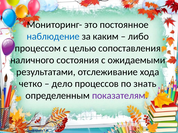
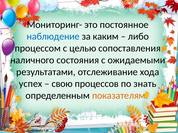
четко: четко -> успех (31, 84)
дело: дело -> свою (62, 84)
показателям colour: purple -> orange (120, 96)
